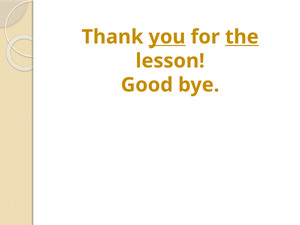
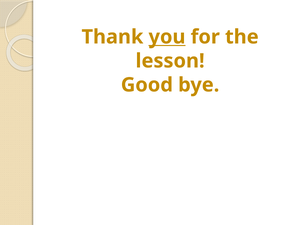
the underline: present -> none (242, 37)
